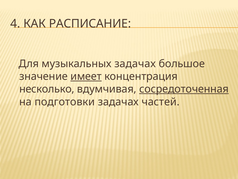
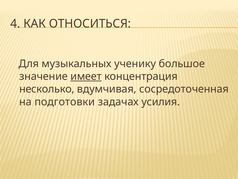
РАСПИСАНИЕ: РАСПИСАНИЕ -> ОТНОСИТЬСЯ (90, 24)
музыкальных задачах: задачах -> ученику (135, 64)
сосредоточенная underline: present -> none (184, 89)
частей: частей -> усилия (161, 102)
